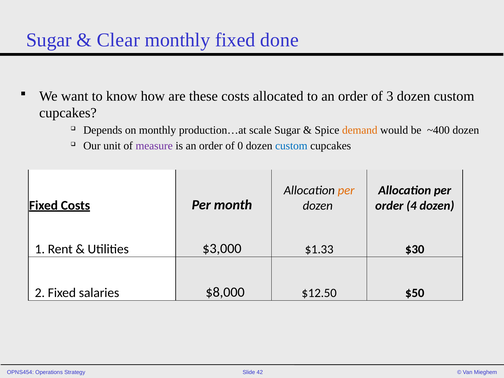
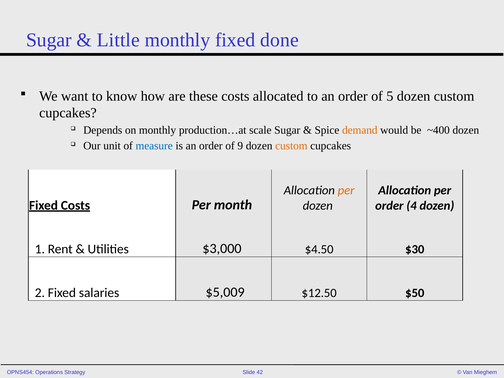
Clear: Clear -> Little (118, 40)
3: 3 -> 5 (390, 96)
measure colour: purple -> blue (154, 146)
0: 0 -> 9 (240, 146)
custom colour: blue -> orange (291, 146)
$1.33: $1.33 -> $4.50 (319, 249)
$8,000: $8,000 -> $5,009 (225, 292)
